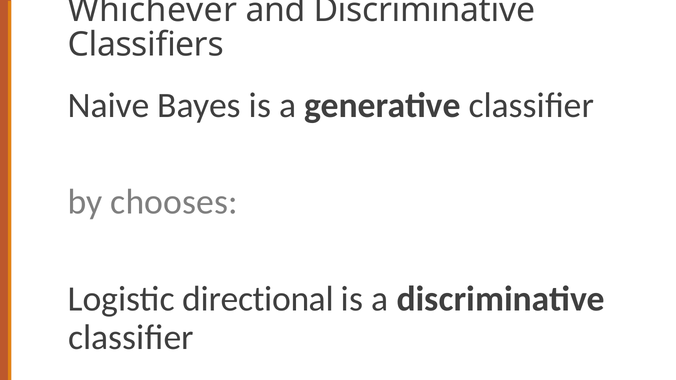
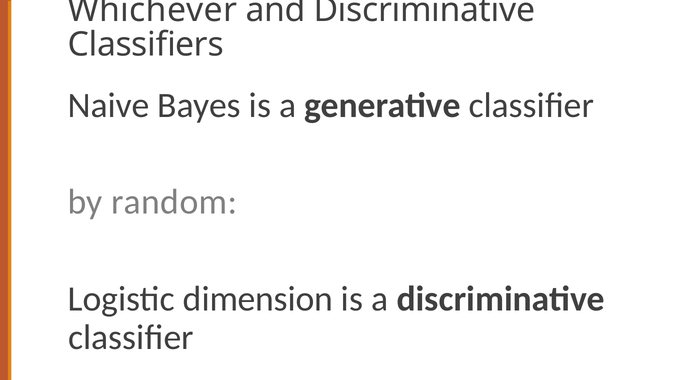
chooses: chooses -> random (174, 202)
directional: directional -> dimension (258, 299)
